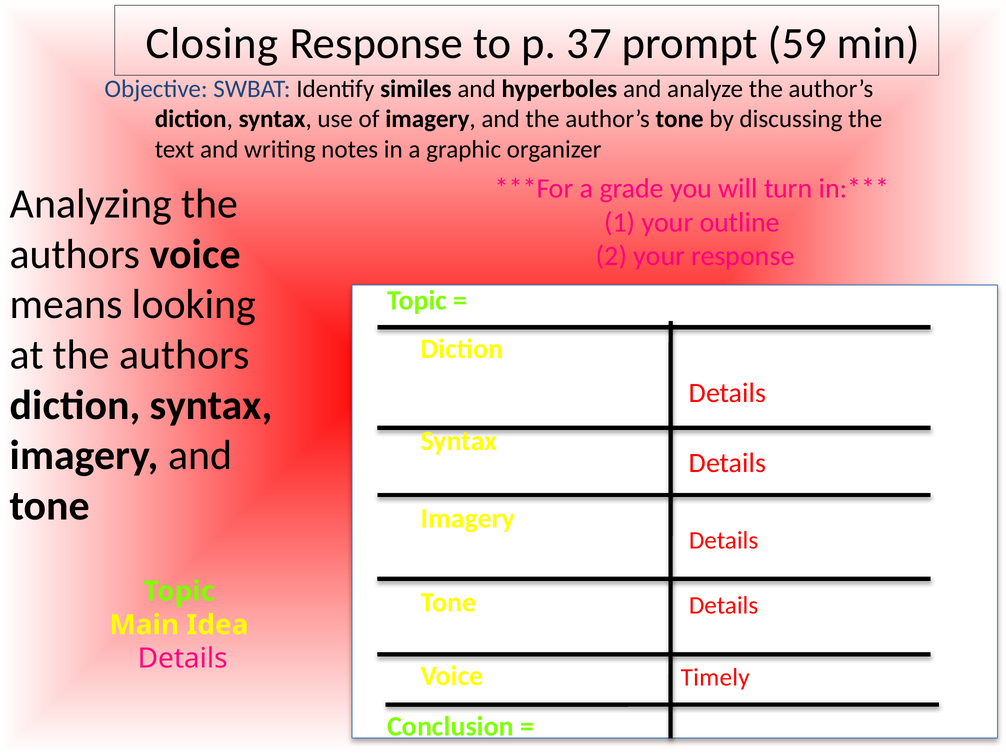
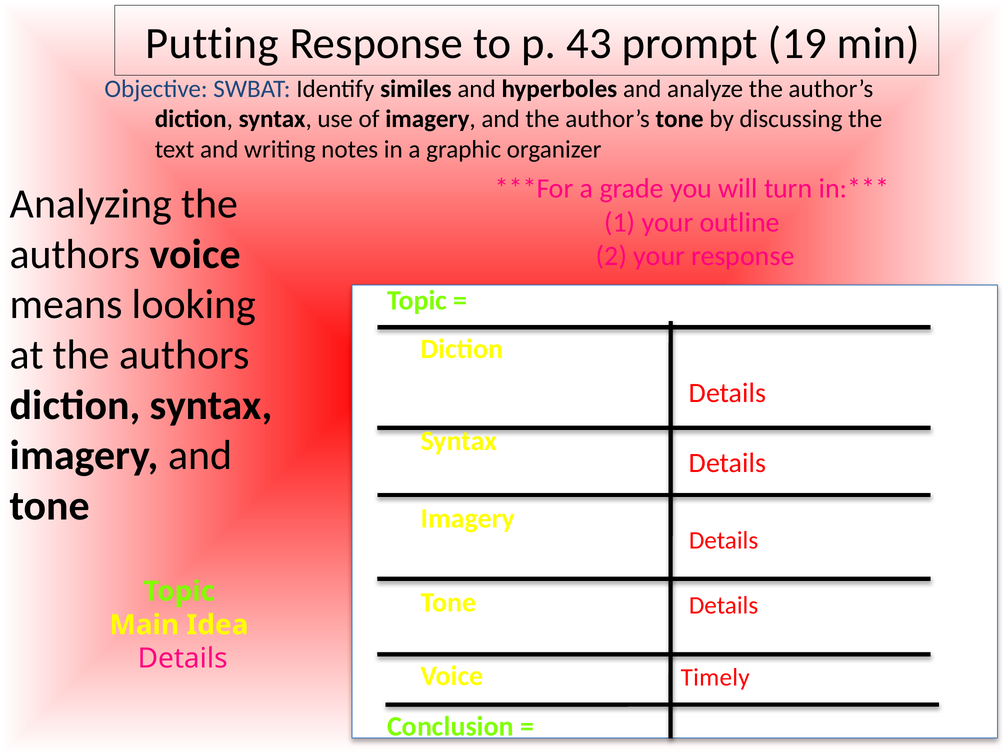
Closing: Closing -> Putting (212, 43)
37: 37 -> 43 (589, 43)
59: 59 -> 19 (797, 43)
